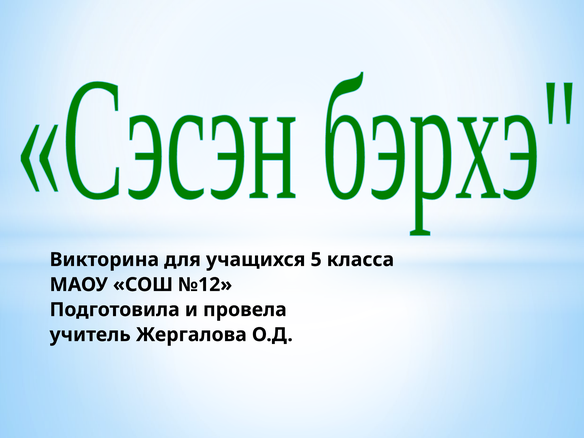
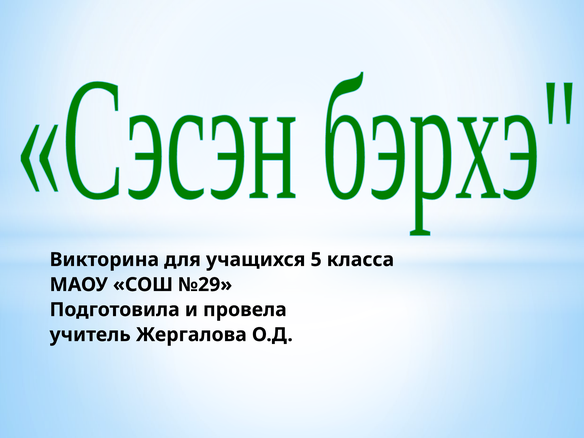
№12: №12 -> №29 (205, 285)
